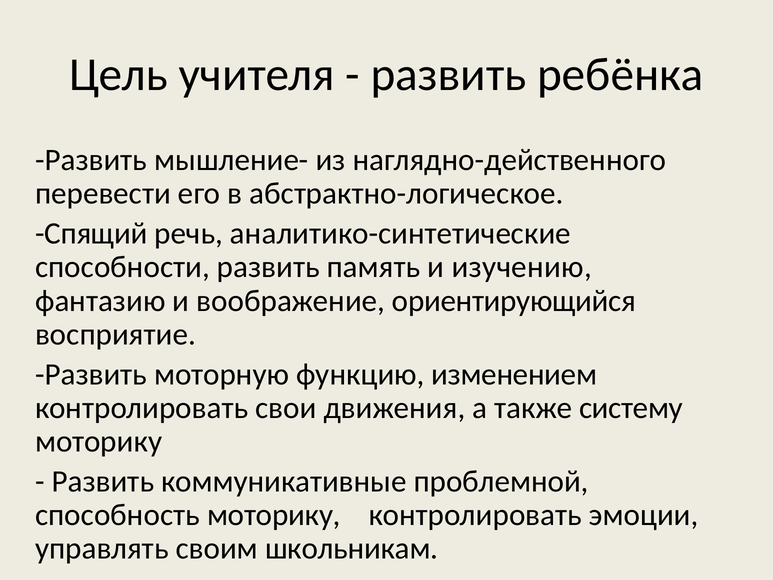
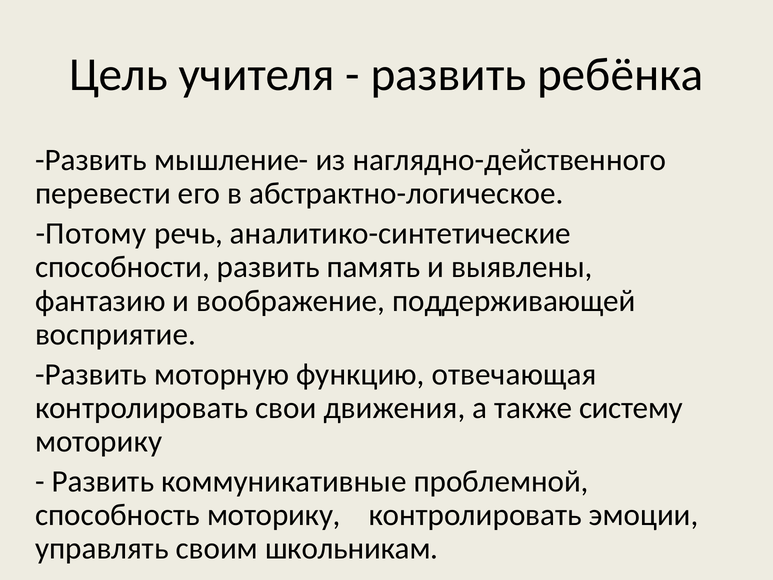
Спящий: Спящий -> Потому (91, 233)
изучению: изучению -> выявлены (522, 267)
ориентирующийся: ориентирующийся -> поддерживающей (514, 301)
изменением: изменением -> отвечающая (514, 374)
